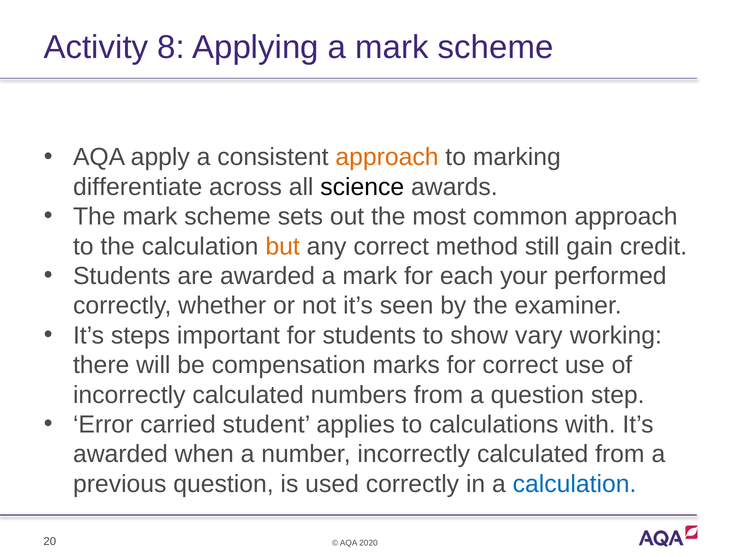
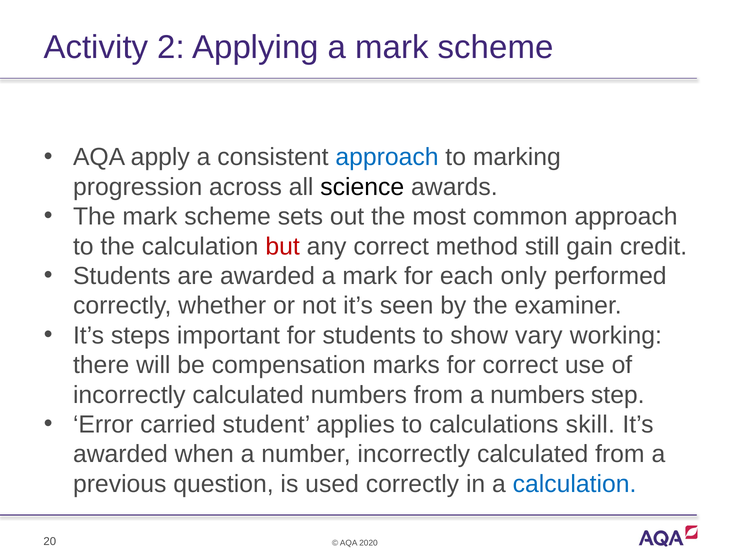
8: 8 -> 2 (171, 47)
approach colour: orange -> blue (387, 157)
differentiate: differentiate -> progression (138, 187)
but colour: orange -> red (283, 246)
your: your -> only (524, 276)
a question: question -> numbers (538, 395)
with: with -> skill (590, 424)
